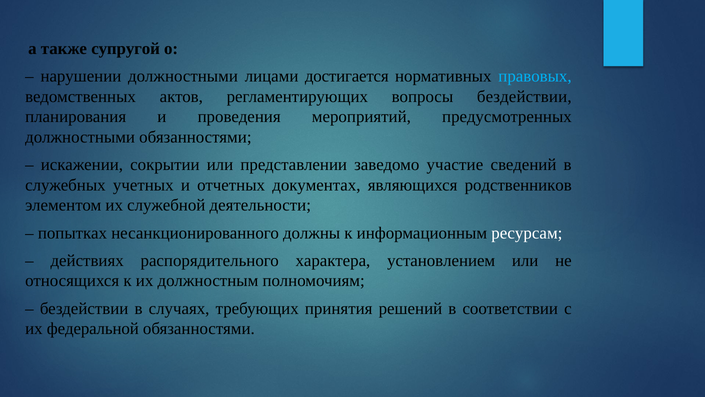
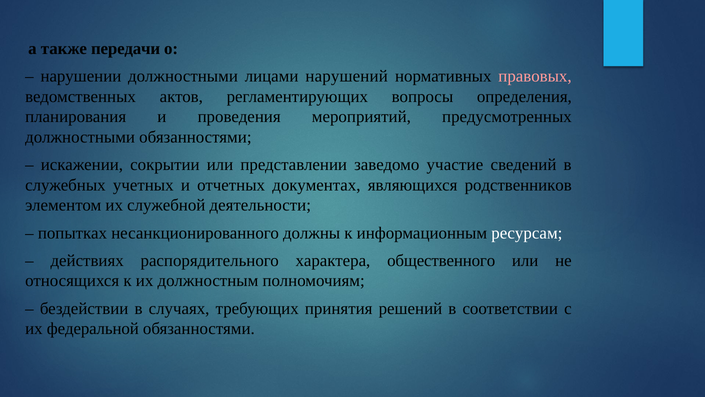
супругой: супругой -> передачи (126, 49)
достигается: достигается -> нарушений (347, 76)
правовых colour: light blue -> pink (535, 76)
вопросы бездействии: бездействии -> определения (524, 97)
установлением: установлением -> общественного (441, 260)
